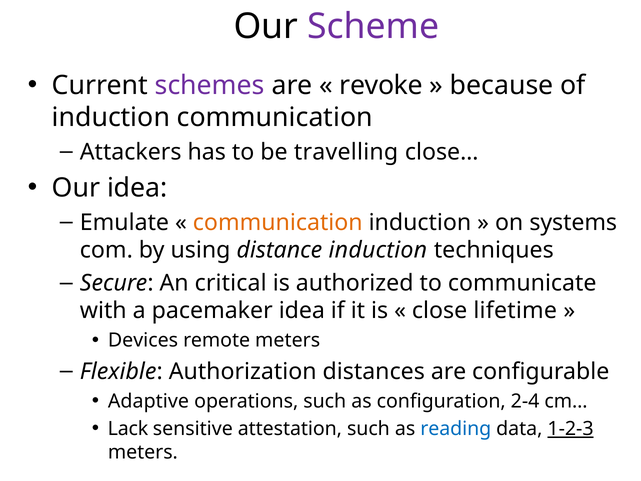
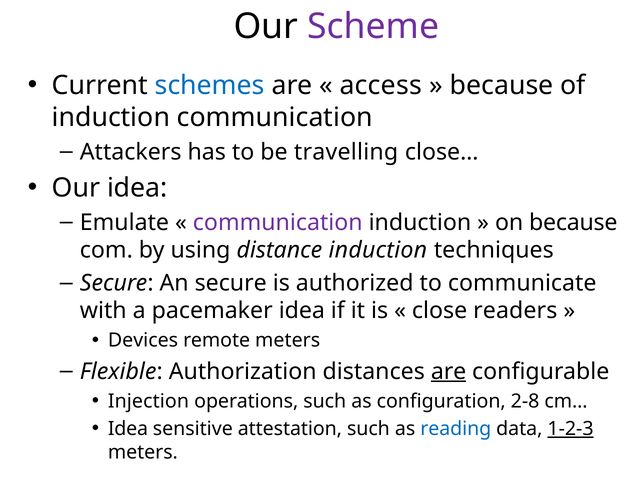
schemes colour: purple -> blue (210, 85)
revoke: revoke -> access (381, 85)
communication colour: orange -> purple (278, 222)
on systems: systems -> because (573, 222)
An critical: critical -> secure (231, 283)
lifetime: lifetime -> readers (515, 311)
are underline: none -> present (449, 371)
Adaptive: Adaptive -> Injection (148, 401)
2-4: 2-4 -> 2-8 (525, 401)
Lack: Lack -> Idea (128, 429)
